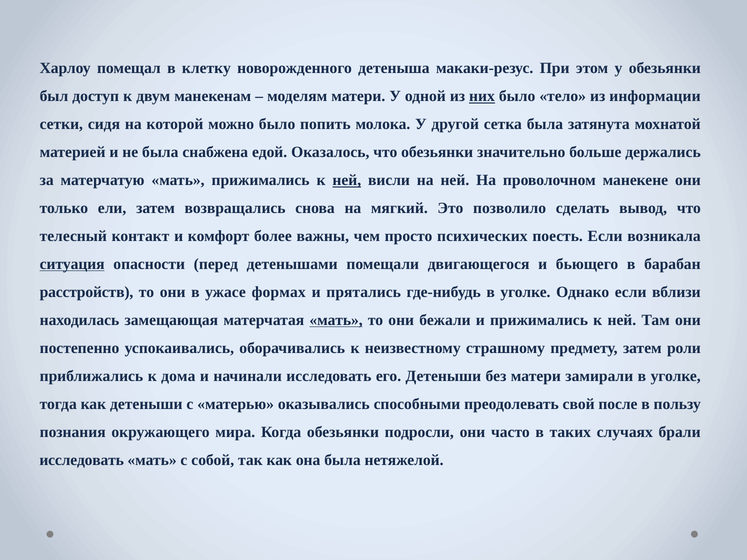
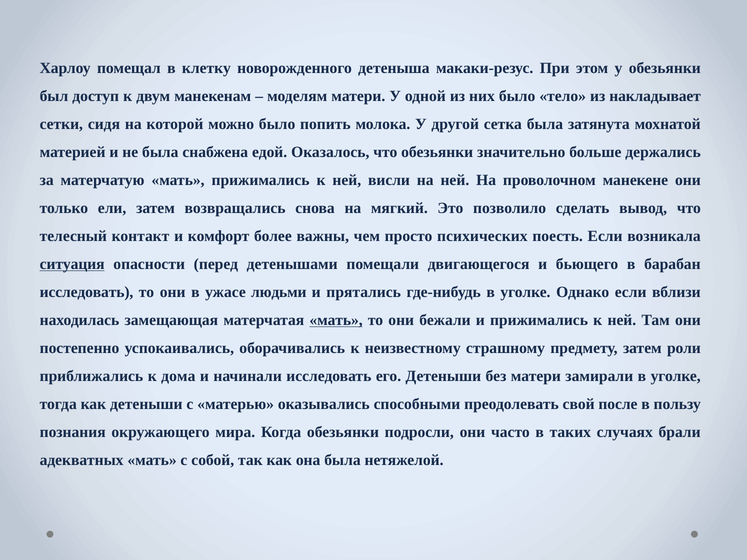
них underline: present -> none (482, 96)
информации: информации -> накладывает (655, 96)
ней underline: present -> none (347, 180)
расстройств: расстройств -> исследовать (86, 292)
формах: формах -> людьми (279, 292)
исследовать: исследовать -> адекватных (82, 460)
